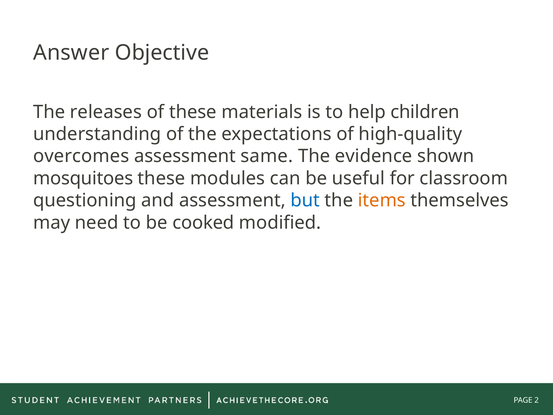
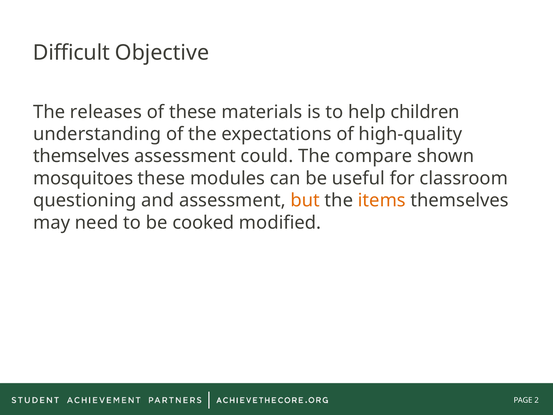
Answer: Answer -> Difficult (71, 53)
overcomes: overcomes -> themselves (81, 156)
same: same -> could (267, 156)
evidence: evidence -> compare (374, 156)
but colour: blue -> orange (305, 200)
